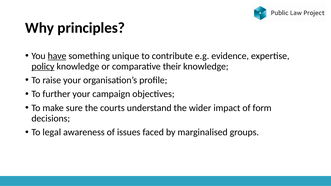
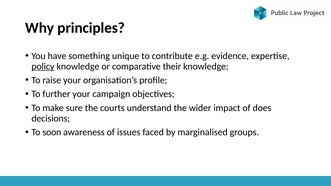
have underline: present -> none (57, 56)
form: form -> does (262, 108)
legal: legal -> soon (52, 132)
